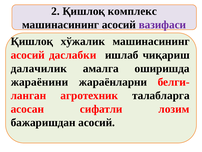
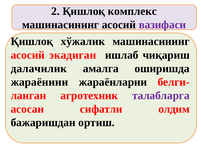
даслабки: даслабки -> экадиган (73, 55)
талабларга colour: black -> purple (161, 95)
лозим: лозим -> олдим (174, 109)
бажаришдан асосий: асосий -> ортиш (97, 122)
